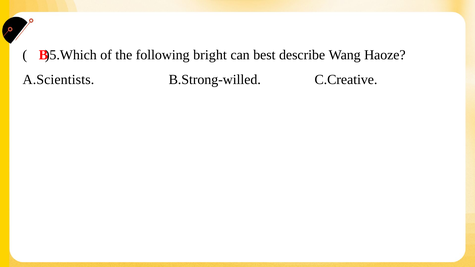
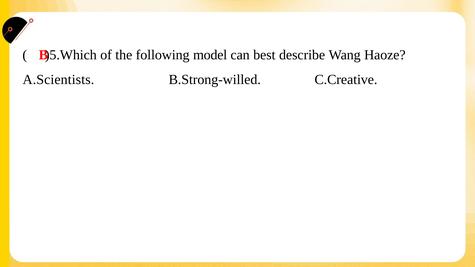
bright: bright -> model (210, 55)
